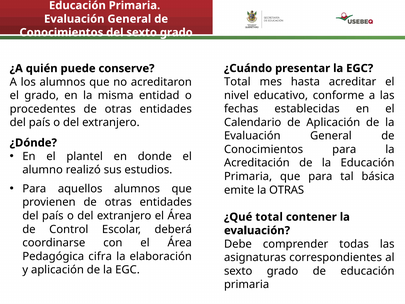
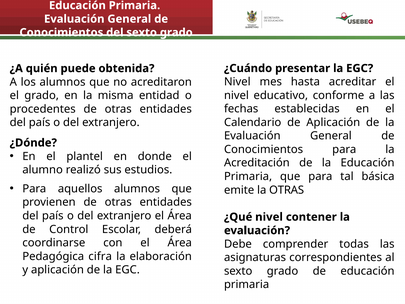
conserve: conserve -> obtenida (126, 68)
Total: Total -> Nivel (237, 82)
¿Qué total: total -> nivel (269, 217)
